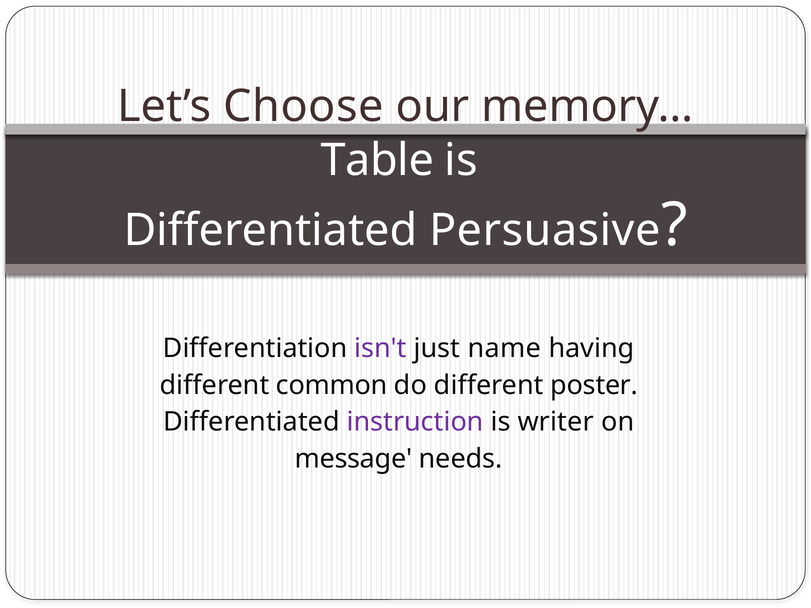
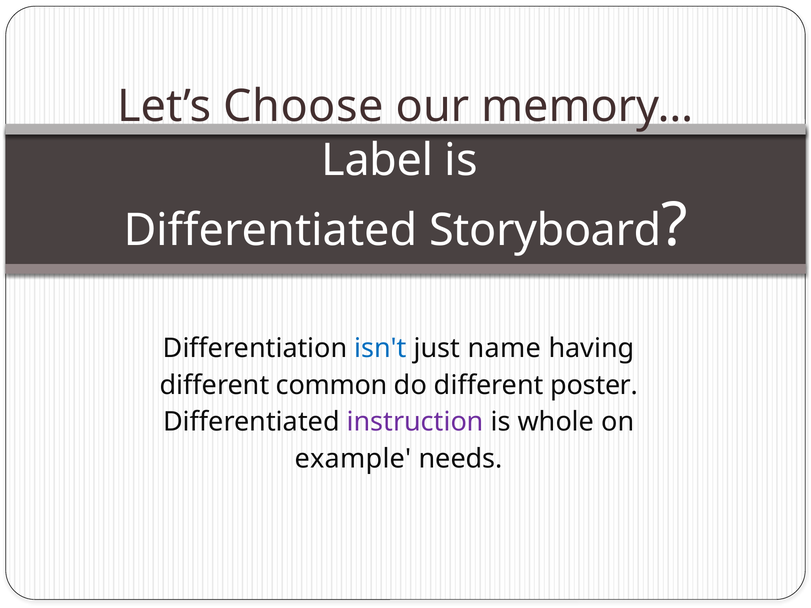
Table: Table -> Label (377, 161)
Persuasive: Persuasive -> Storyboard (545, 230)
isn't colour: purple -> blue (381, 348)
writer: writer -> whole (556, 422)
message: message -> example (353, 459)
